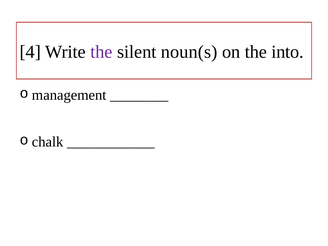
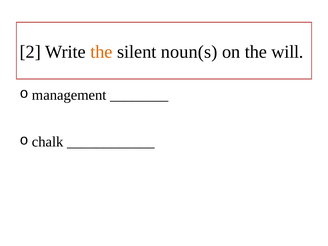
4: 4 -> 2 (30, 52)
the colour: purple -> orange (101, 52)
into: into -> will (287, 52)
